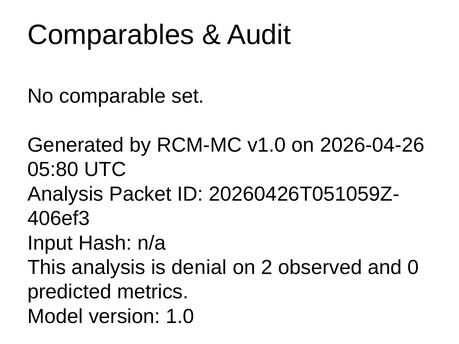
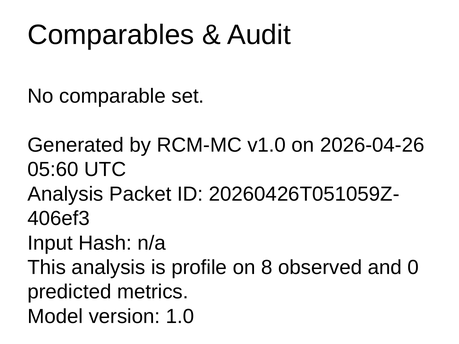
05:80: 05:80 -> 05:60 (53, 170)
denial: denial -> profile (199, 268)
2: 2 -> 8 (267, 268)
